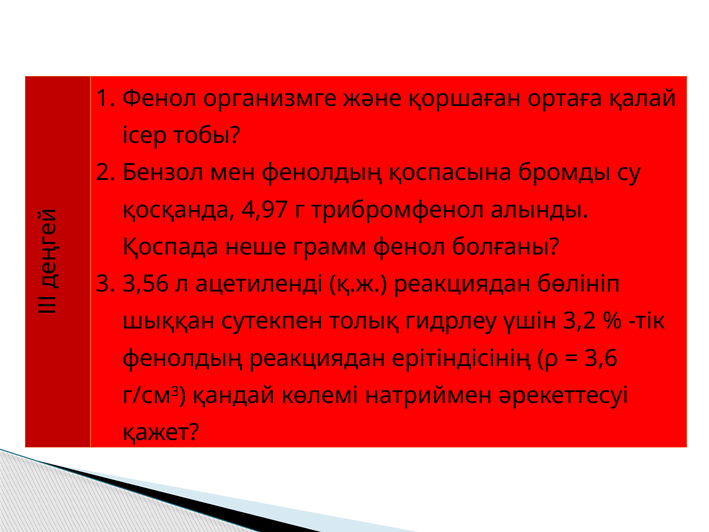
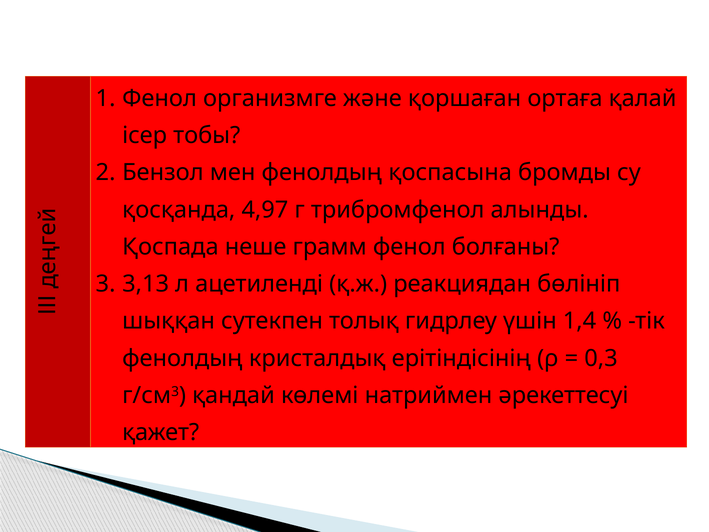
3,56: 3,56 -> 3,13 (146, 284)
3,2: 3,2 -> 1,4 (580, 321)
фенолдың реакциядан: реакциядан -> кристалдық (317, 358)
3,6: 3,6 -> 0,3 (601, 358)
